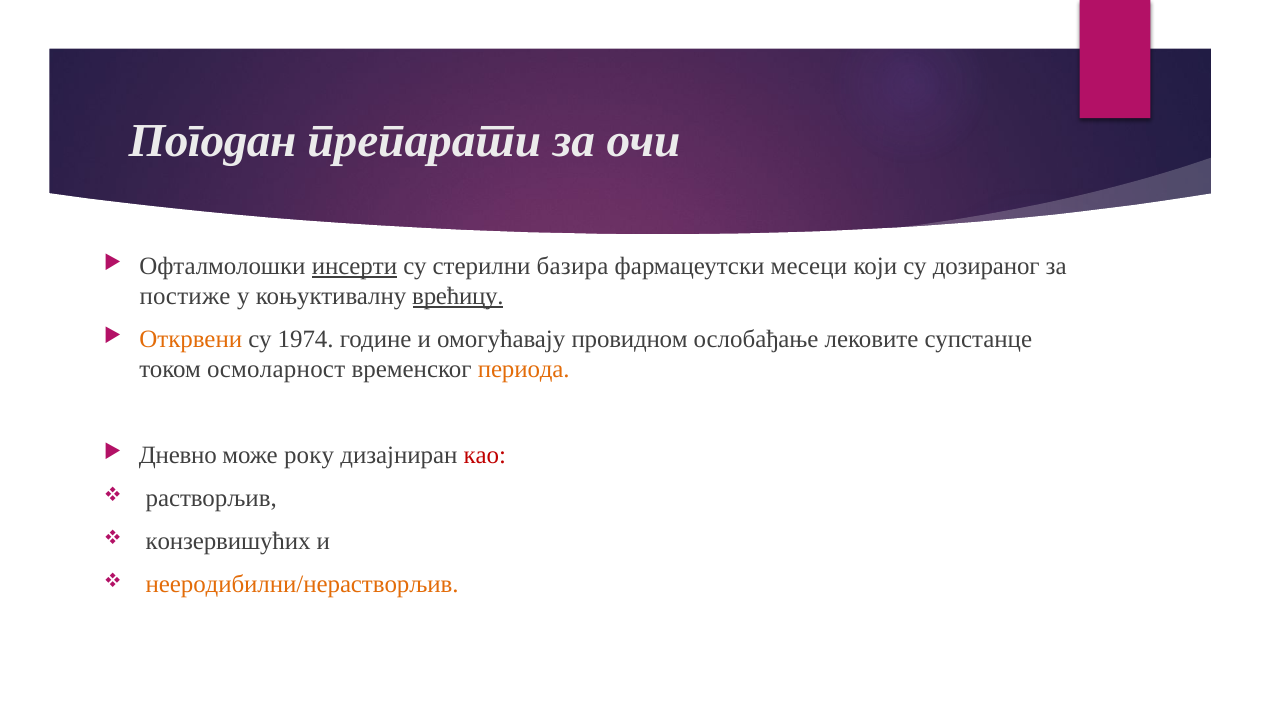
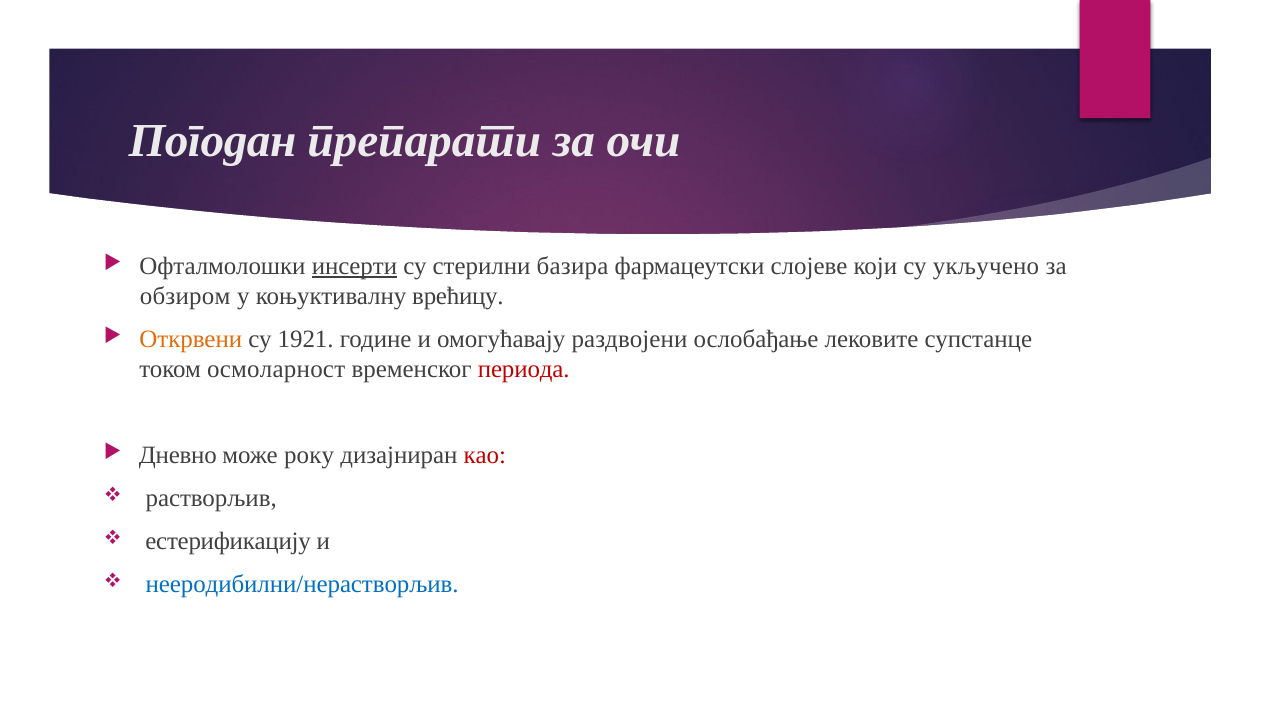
месеци: месеци -> слојеве (809, 266)
дозираног: дозираног -> укључено (986, 266)
постиже: постиже -> обзиром (185, 296)
врећицу underline: present -> none (458, 296)
1974: 1974 -> 1921 (306, 339)
провидном: провидном -> раздвојени (629, 339)
периода colour: orange -> red (524, 369)
конзервишућих: конзервишућих -> естерификацију (228, 542)
нееродибилни/нерастворљив colour: orange -> blue (302, 585)
